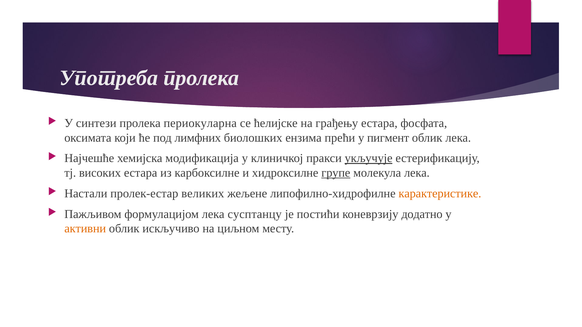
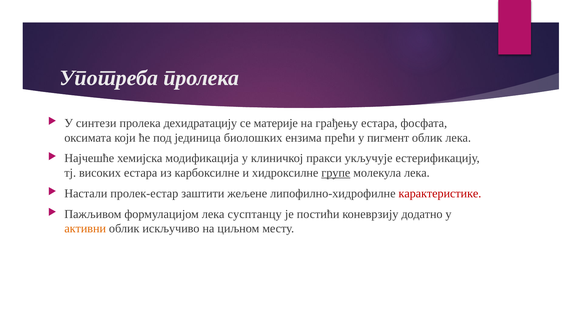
периокуларна: периокуларна -> дехидратацију (200, 123)
ћелијске: ћелијске -> материје (276, 123)
лимфних: лимфних -> јединица (198, 138)
укључује underline: present -> none (369, 158)
великих: великих -> заштити (203, 194)
карактеристике colour: orange -> red (440, 194)
